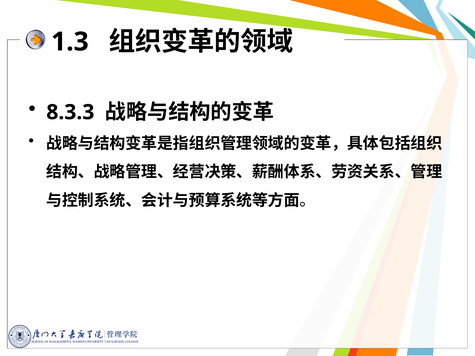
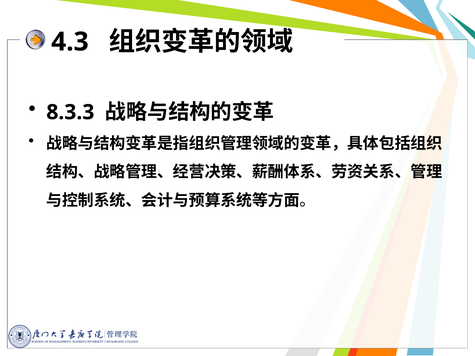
1.3: 1.3 -> 4.3 (70, 42)
